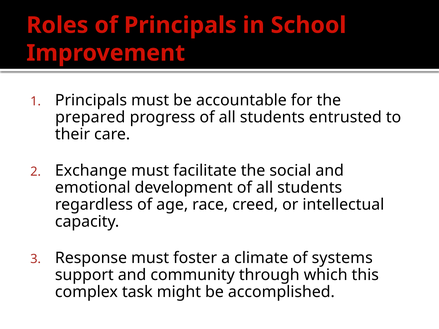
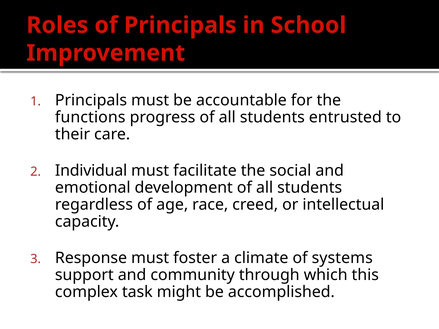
prepared: prepared -> functions (90, 117)
Exchange: Exchange -> Individual (91, 171)
